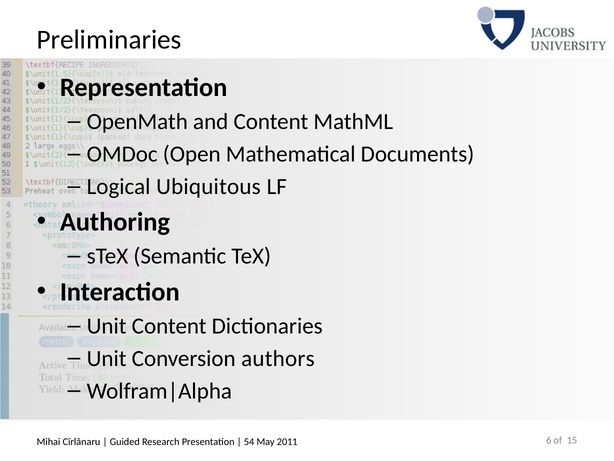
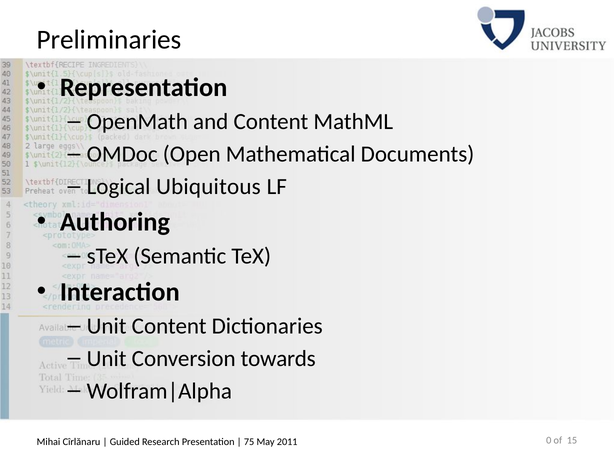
authors: authors -> towards (278, 358)
54: 54 -> 75 (249, 442)
6: 6 -> 0 (549, 440)
